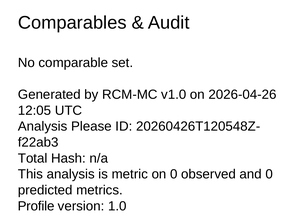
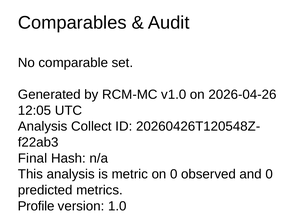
Please: Please -> Collect (91, 127)
Total: Total -> Final (33, 158)
